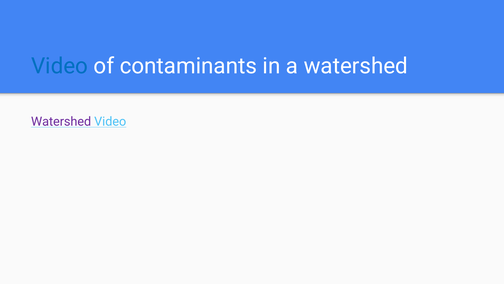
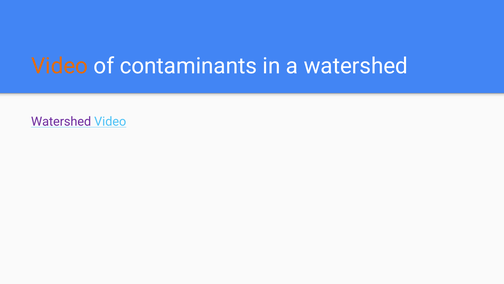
Video colour: blue -> orange (60, 66)
